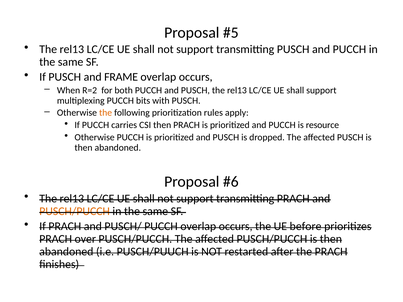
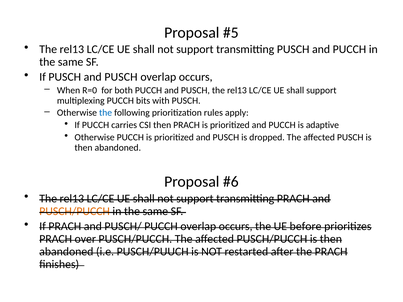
PUSCH and FRAME: FRAME -> PUSCH (121, 77)
R=2: R=2 -> R=0 (90, 90)
the colour: orange -> blue (106, 113)
resource: resource -> adaptive (322, 125)
